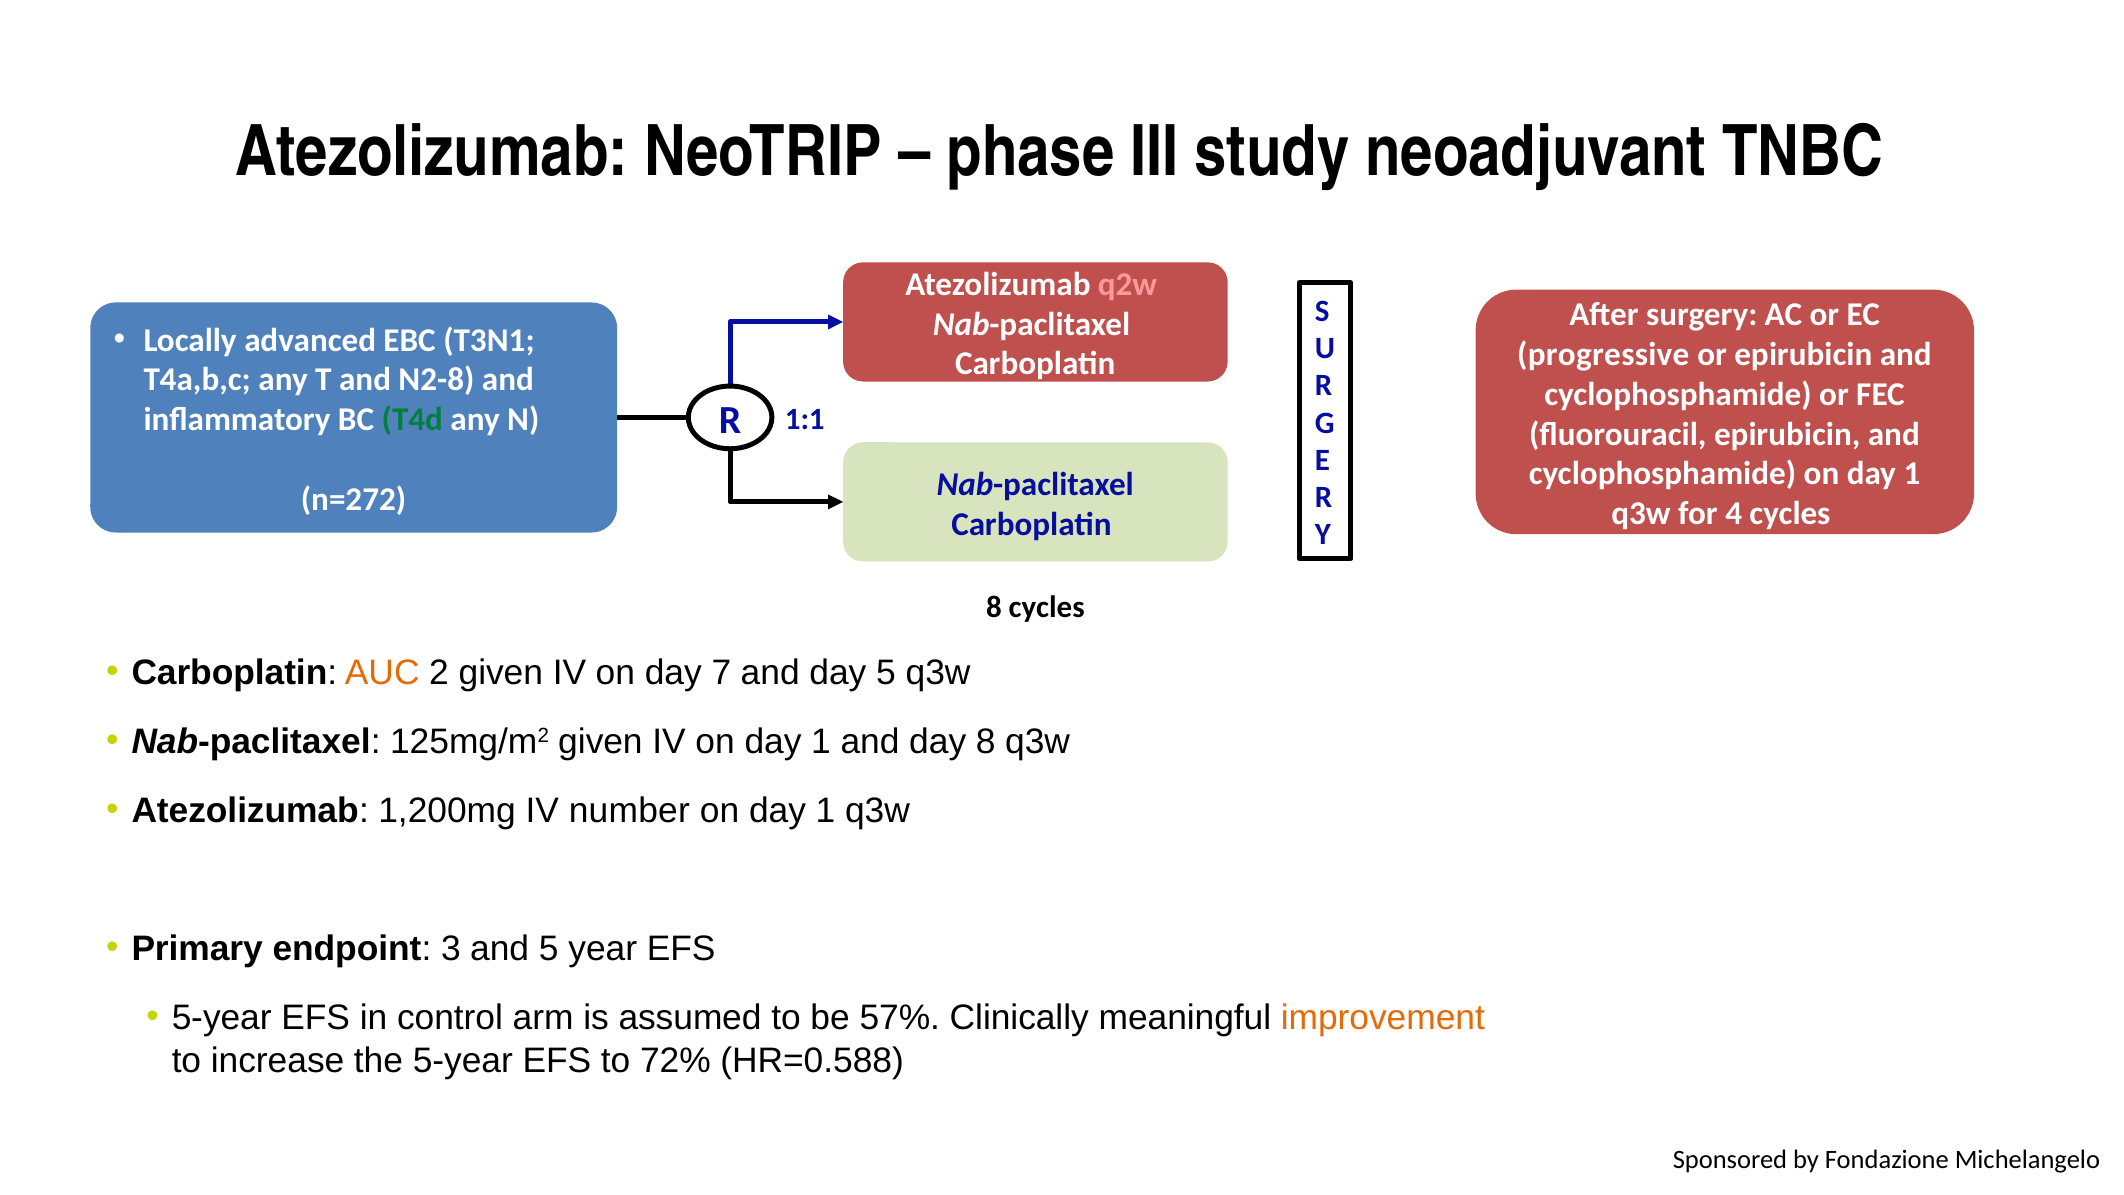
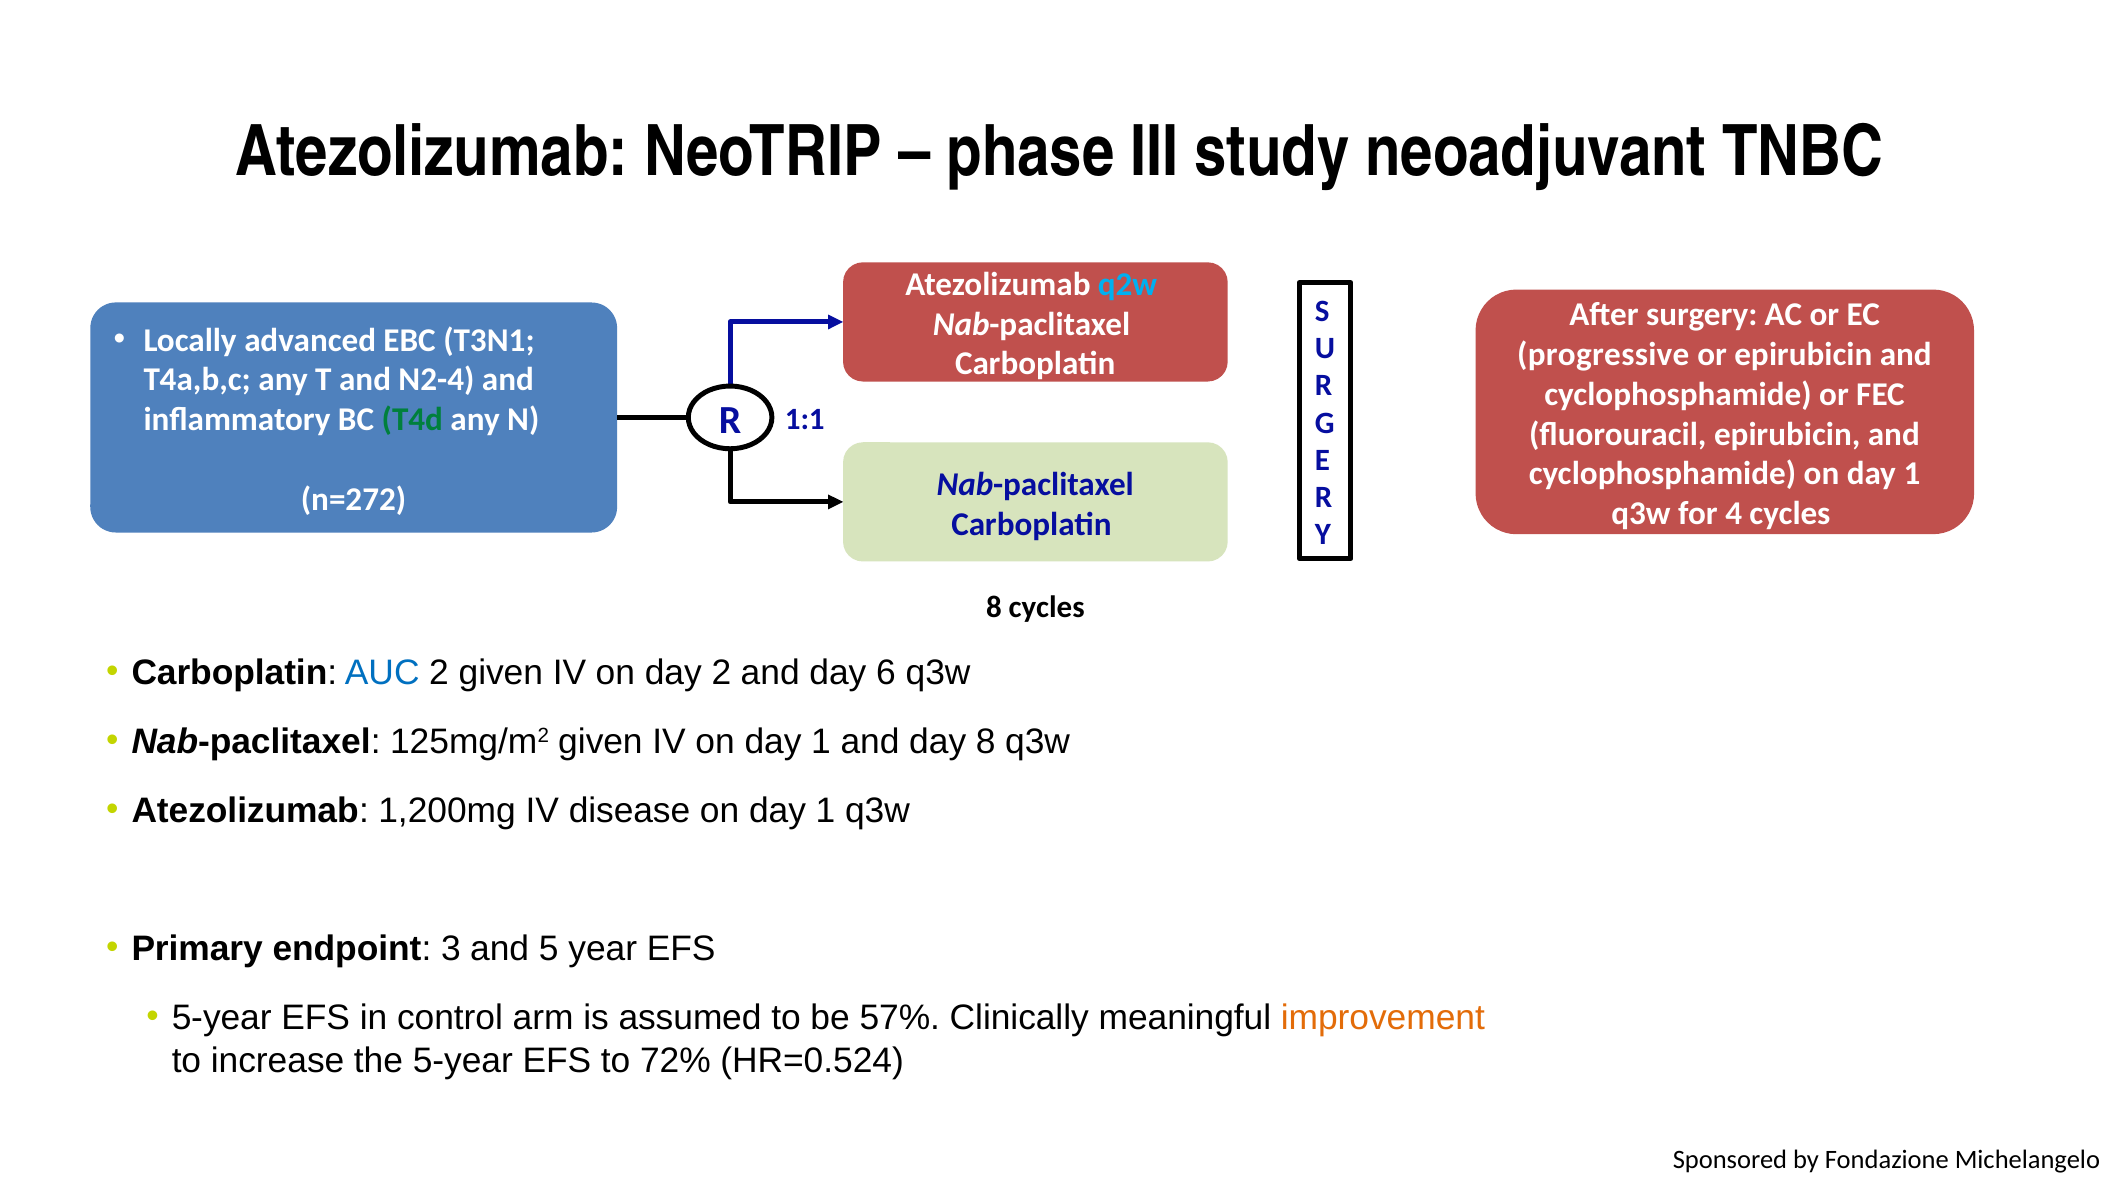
q2w colour: pink -> light blue (1128, 284)
N2-8: N2-8 -> N2-4 (436, 380)
AUC colour: orange -> blue (382, 673)
day 7: 7 -> 2 (721, 673)
day 5: 5 -> 6 (886, 673)
number: number -> disease (630, 811)
HR=0.588: HR=0.588 -> HR=0.524 (812, 1060)
